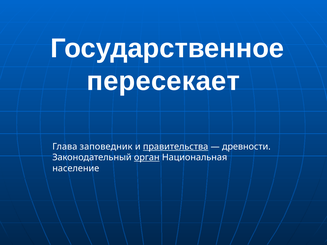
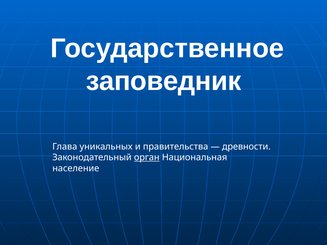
пересекает: пересекает -> заповедник (164, 81)
заповедник: заповедник -> уникальных (106, 147)
правительства underline: present -> none (176, 147)
